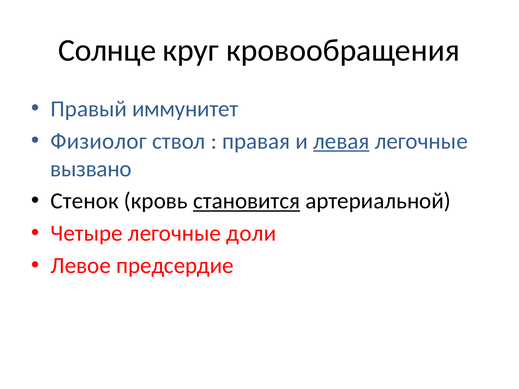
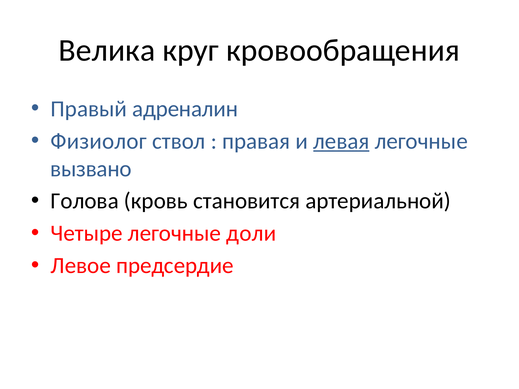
Солнце: Солнце -> Велика (107, 50)
иммунитет: иммунитет -> адреналин (185, 109)
Стенок: Стенок -> Голова (85, 201)
становится underline: present -> none (247, 201)
